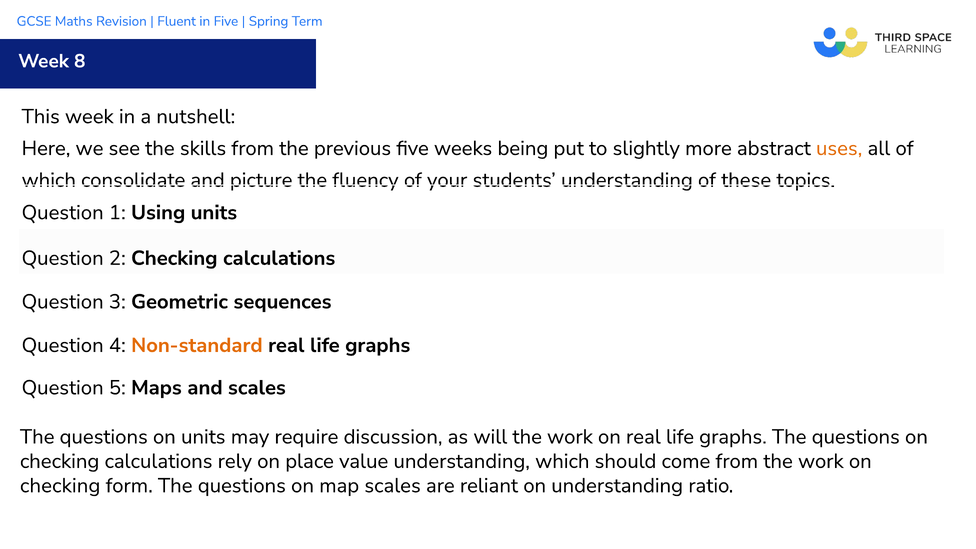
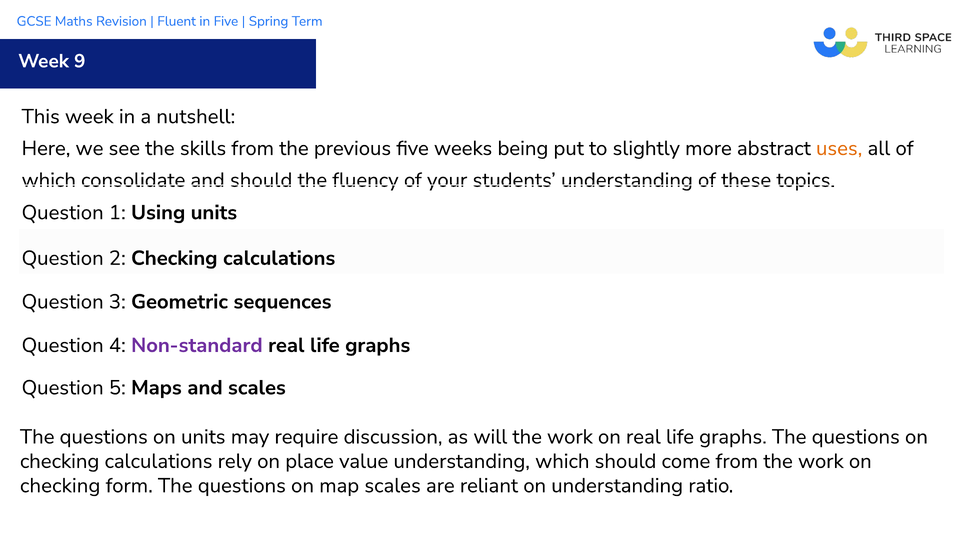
8: 8 -> 9 (80, 61)
and picture: picture -> should (261, 180)
Non-standard colour: orange -> purple (197, 345)
